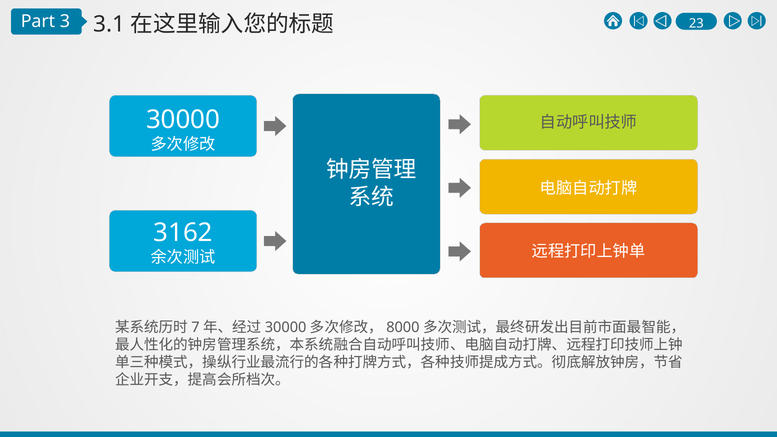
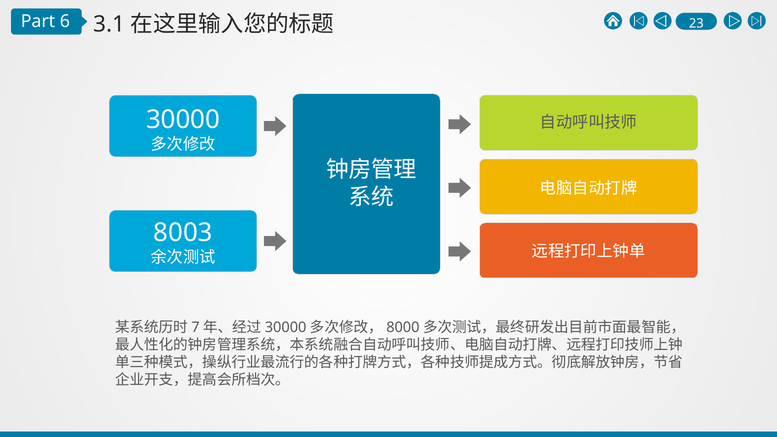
3: 3 -> 6 (65, 21)
3162: 3162 -> 8003 (183, 233)
